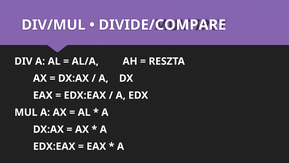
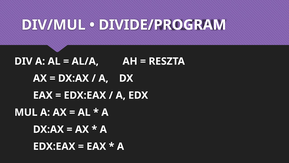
DIVIDE/COMPARE: DIVIDE/COMPARE -> DIVIDE/PROGRAM (162, 25)
